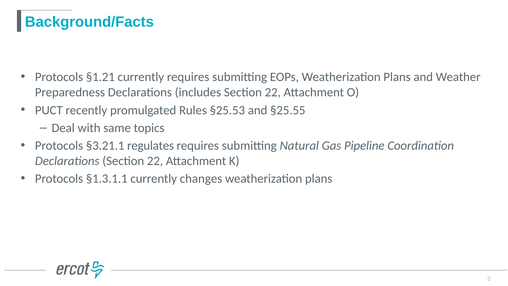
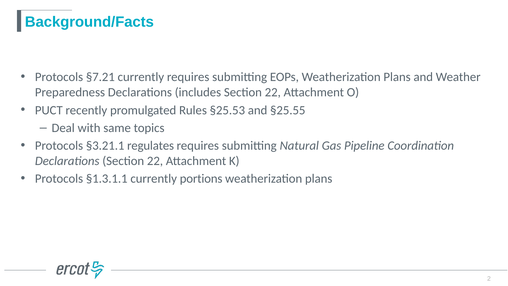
§1.21: §1.21 -> §7.21 (100, 77)
changes: changes -> portions (201, 179)
